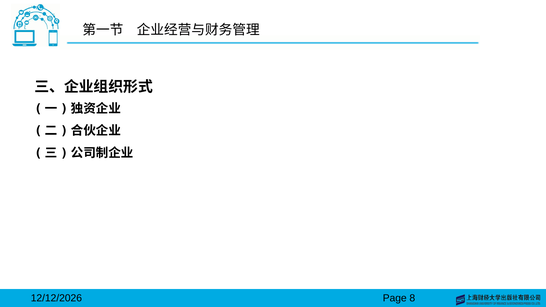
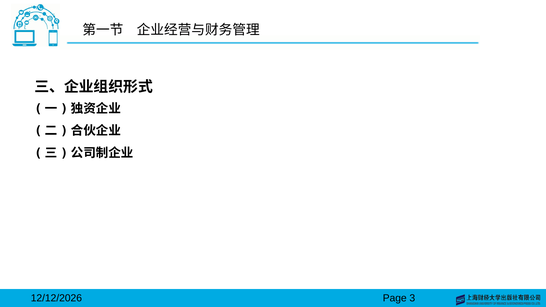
8: 8 -> 3 (412, 298)
